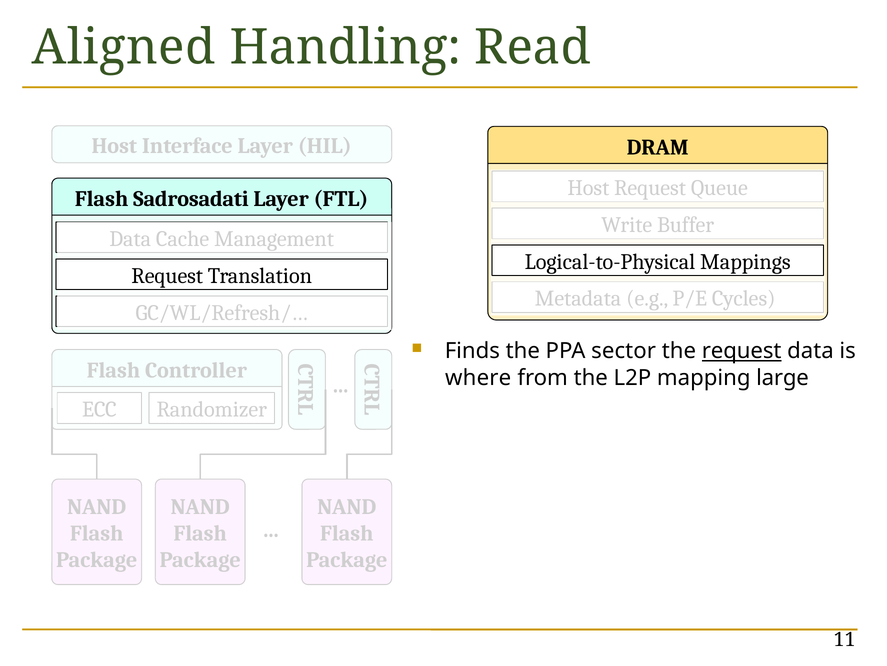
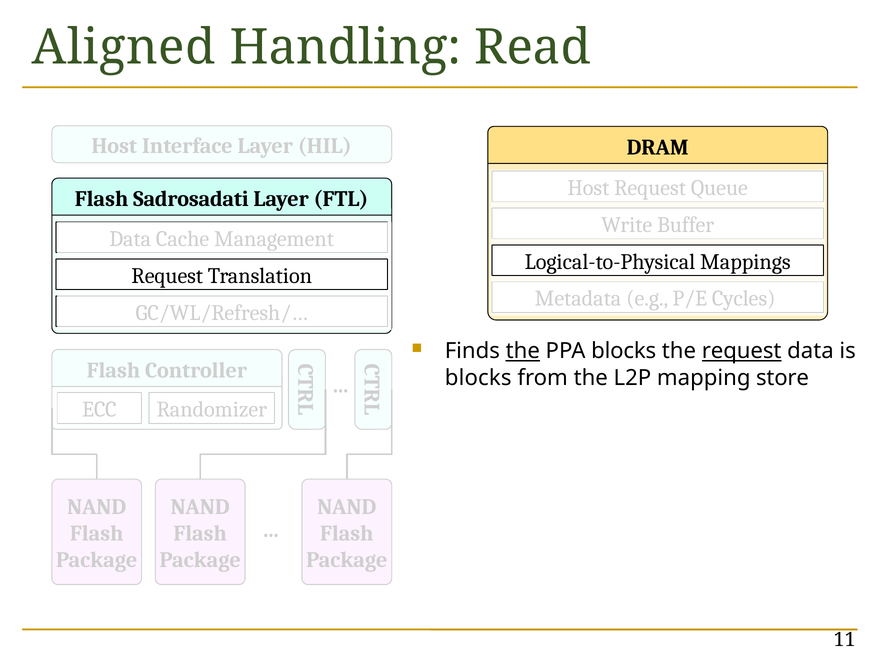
the underline: none -> present (523, 351)
PPA sector: sector -> blocks (624, 351)
where: where -> blocks (478, 377)
large: large -> store (783, 377)
